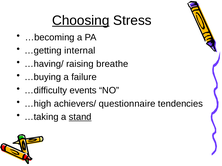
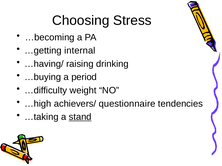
Choosing underline: present -> none (81, 21)
breathe: breathe -> drinking (112, 64)
failure: failure -> period (84, 77)
events: events -> weight (83, 91)
